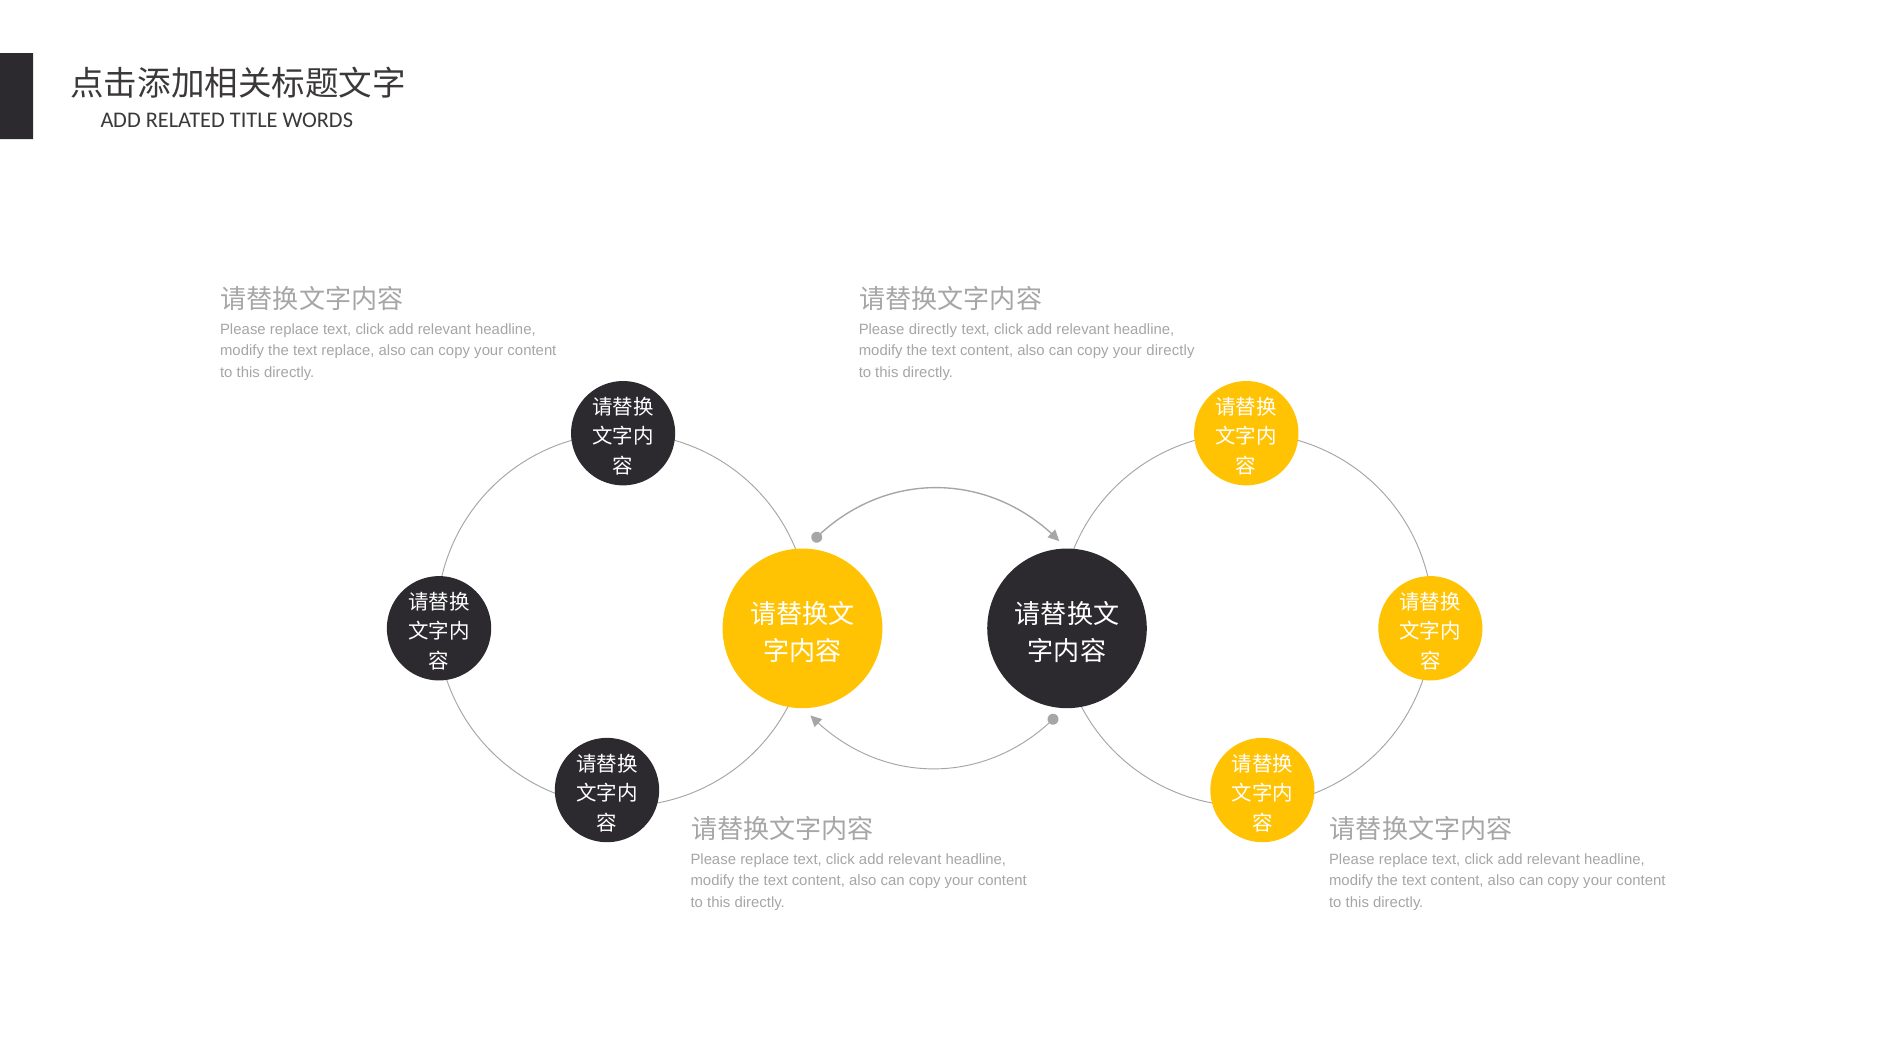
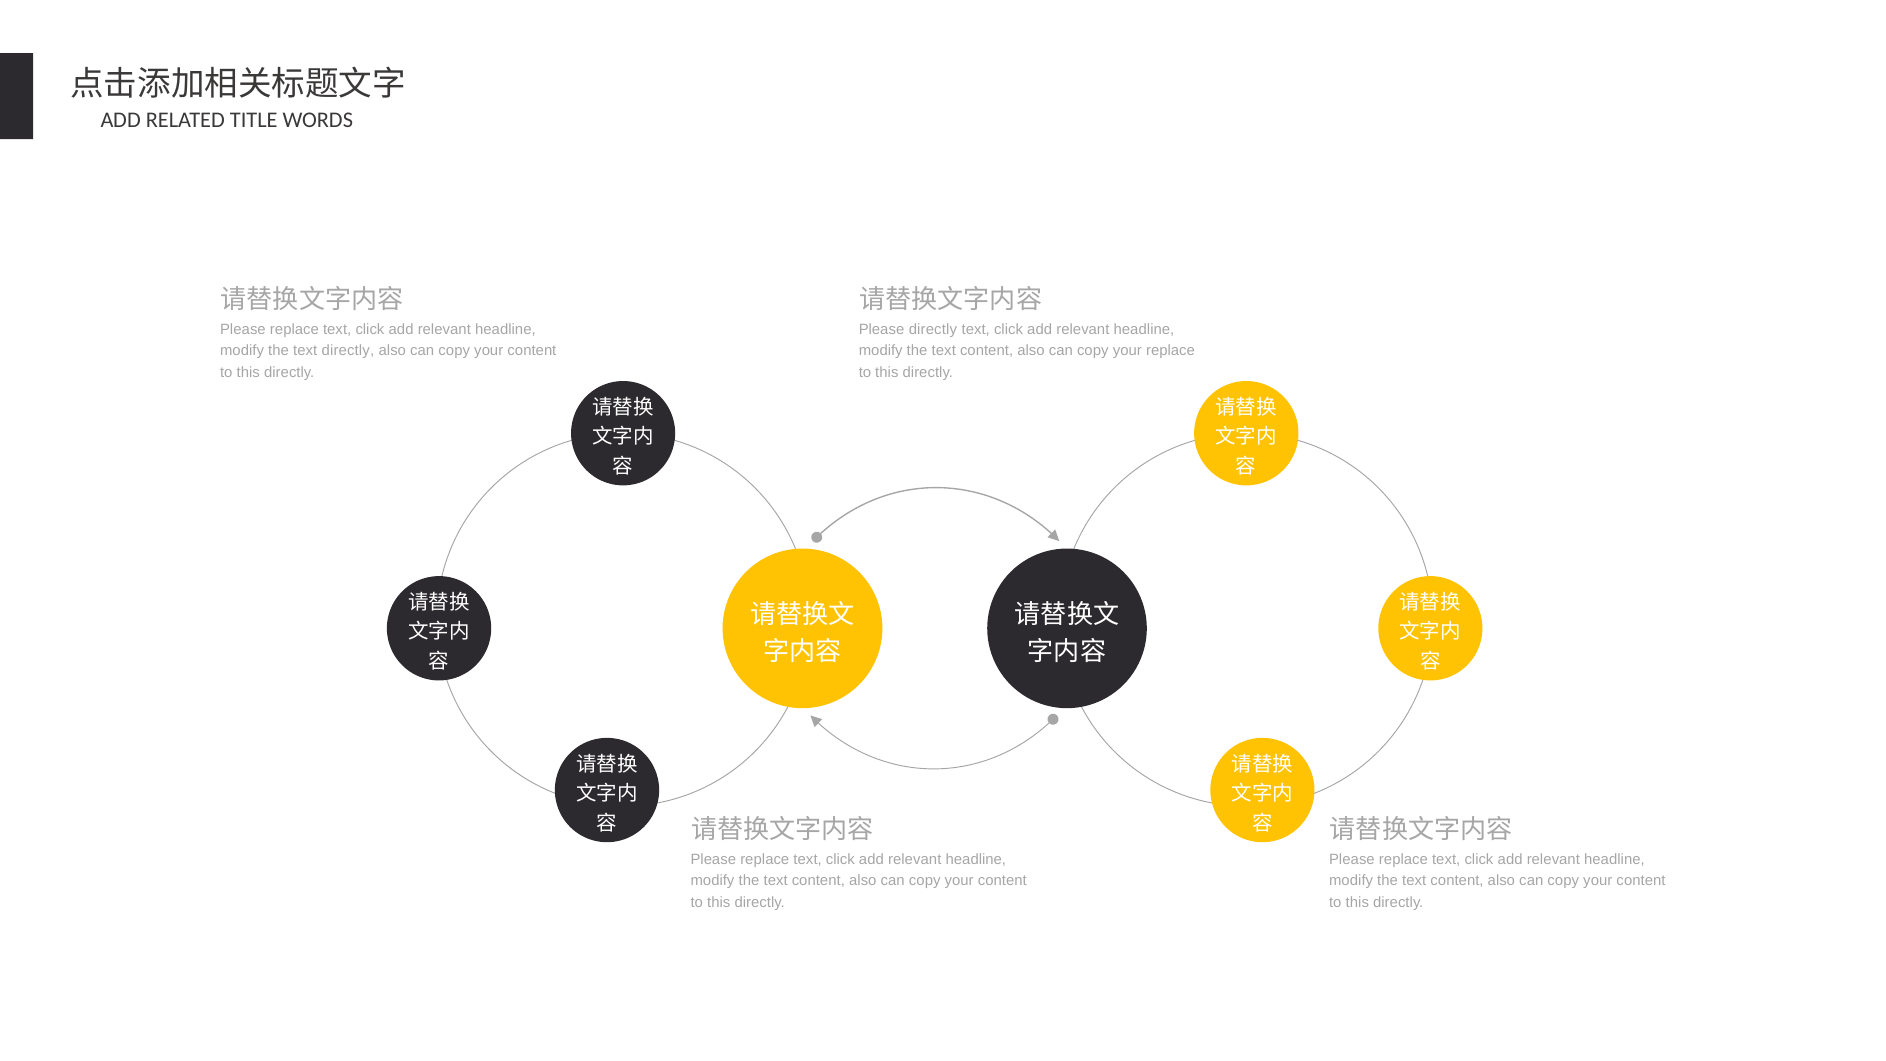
text replace: replace -> directly (348, 351)
your directly: directly -> replace (1171, 351)
